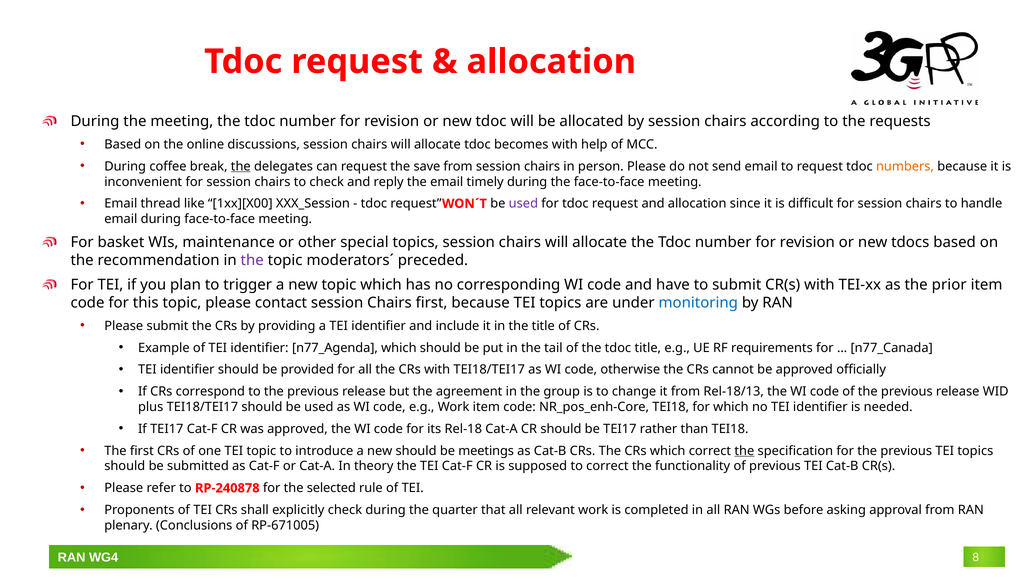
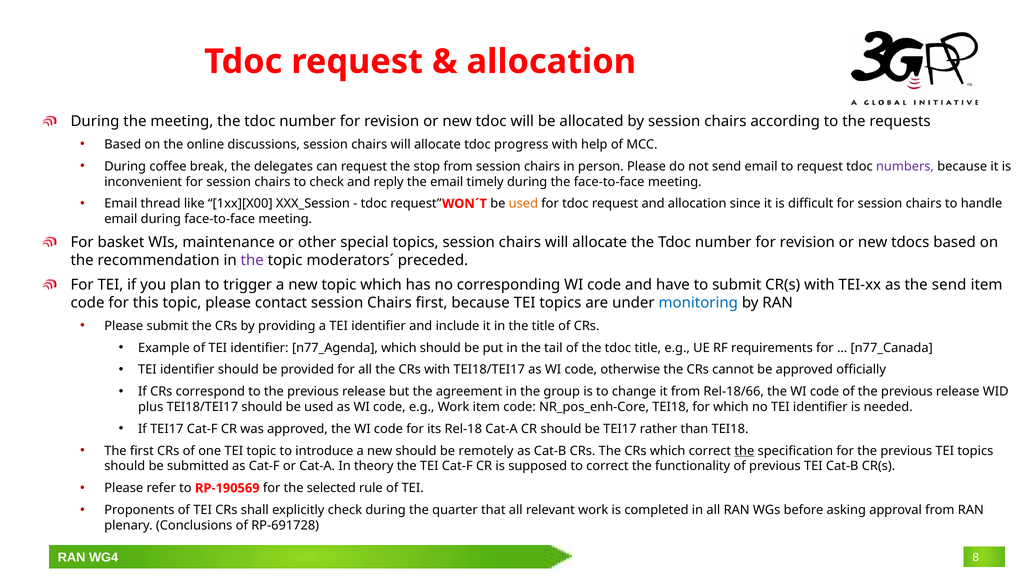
becomes: becomes -> progress (521, 144)
the underline: present -> none (241, 166)
save: save -> stop (427, 166)
numbers colour: orange -> purple (905, 166)
used colour: purple -> orange (523, 204)
the prior: prior -> send (949, 285)
Rel-18/13: Rel-18/13 -> Rel-18/66 (734, 391)
meetings: meetings -> remotely (486, 451)
RP-240878: RP-240878 -> RP-190569 (227, 488)
RP-671005: RP-671005 -> RP-691728 (285, 525)
